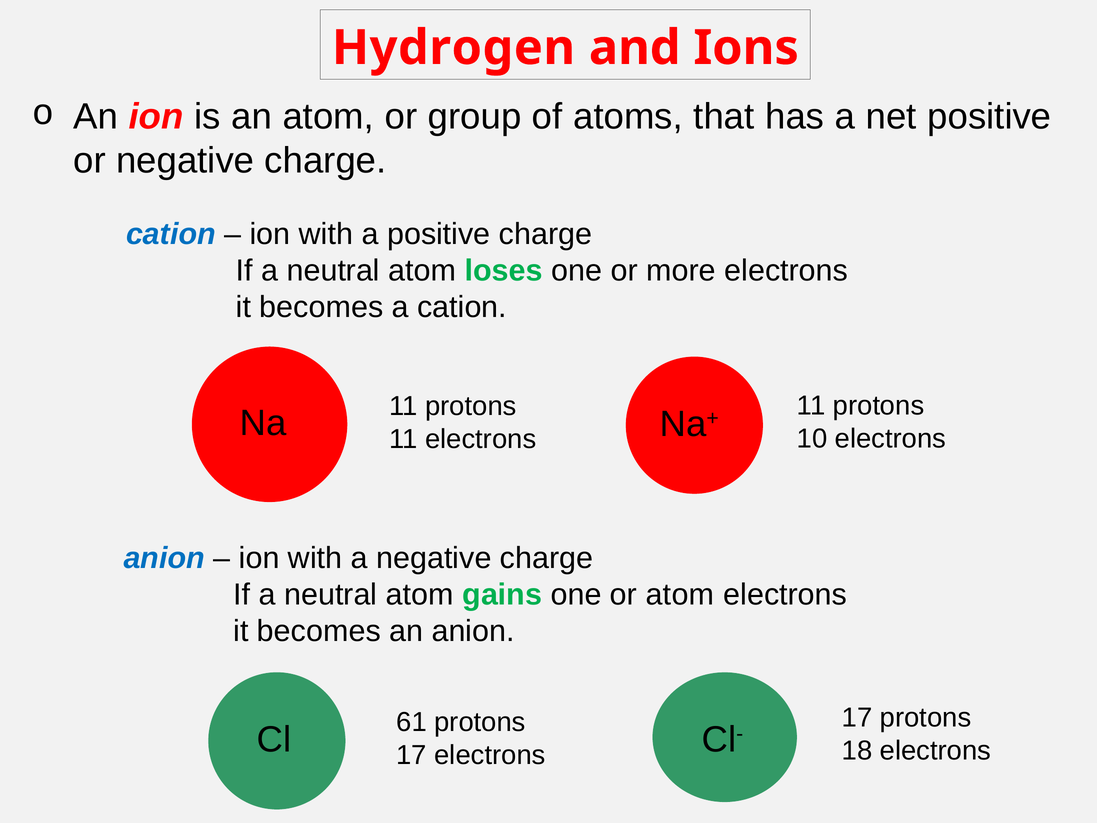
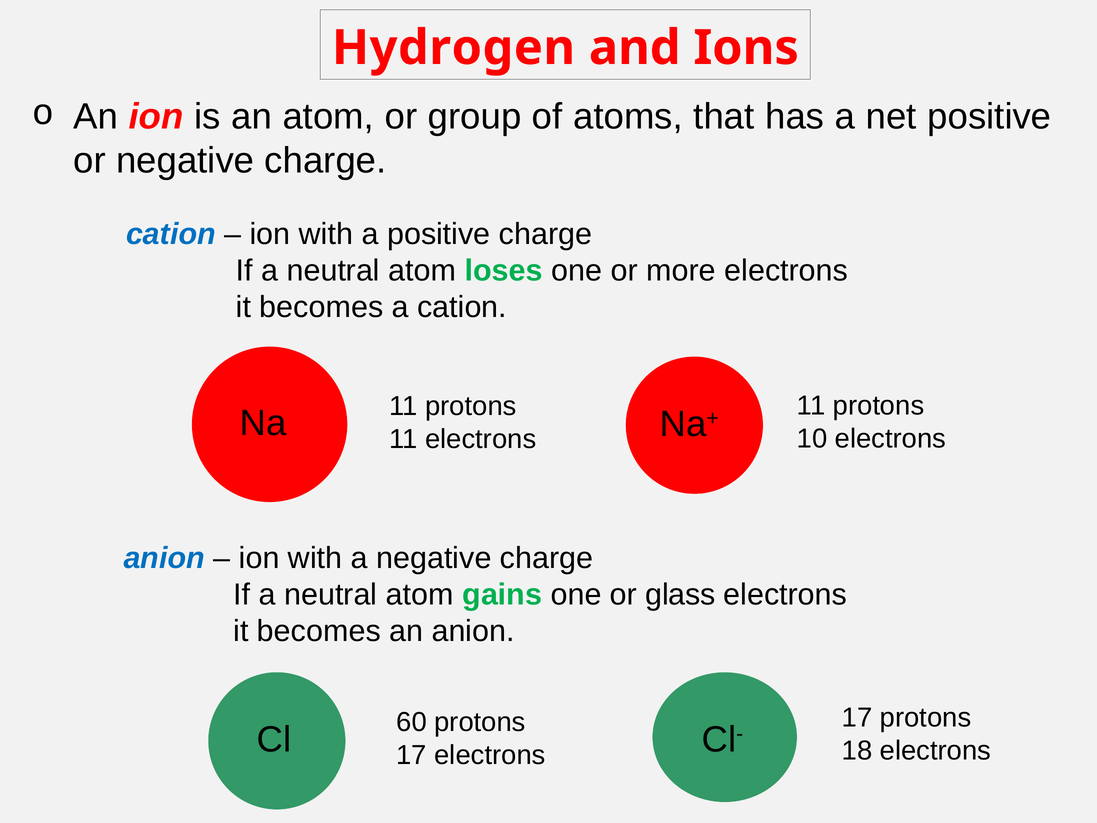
or atom: atom -> glass (680, 595)
61: 61 -> 60 (412, 722)
